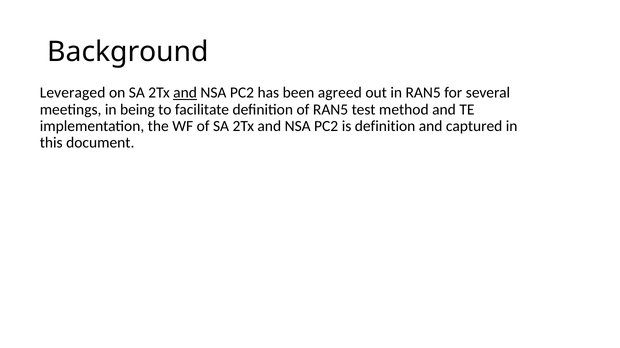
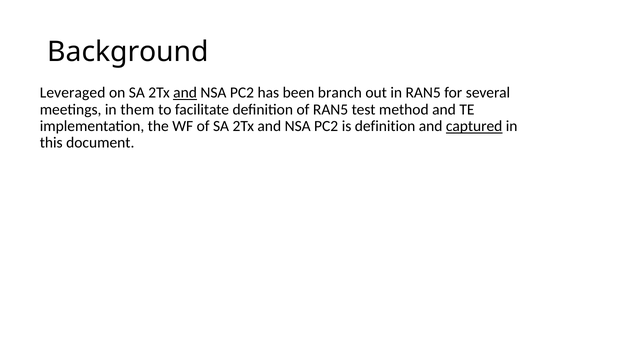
agreed: agreed -> branch (340, 93)
being: being -> them (137, 110)
captured underline: none -> present (474, 126)
